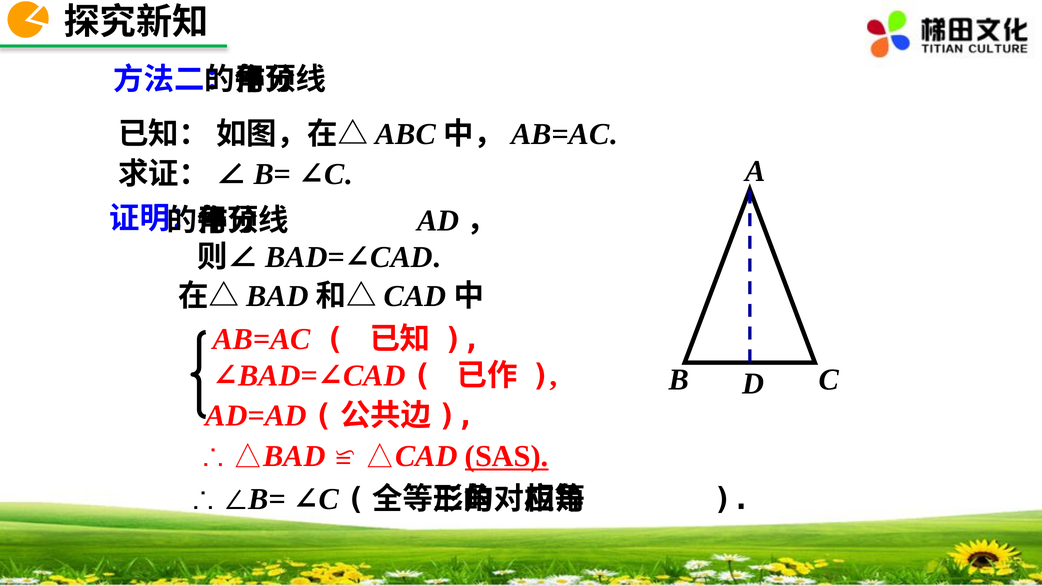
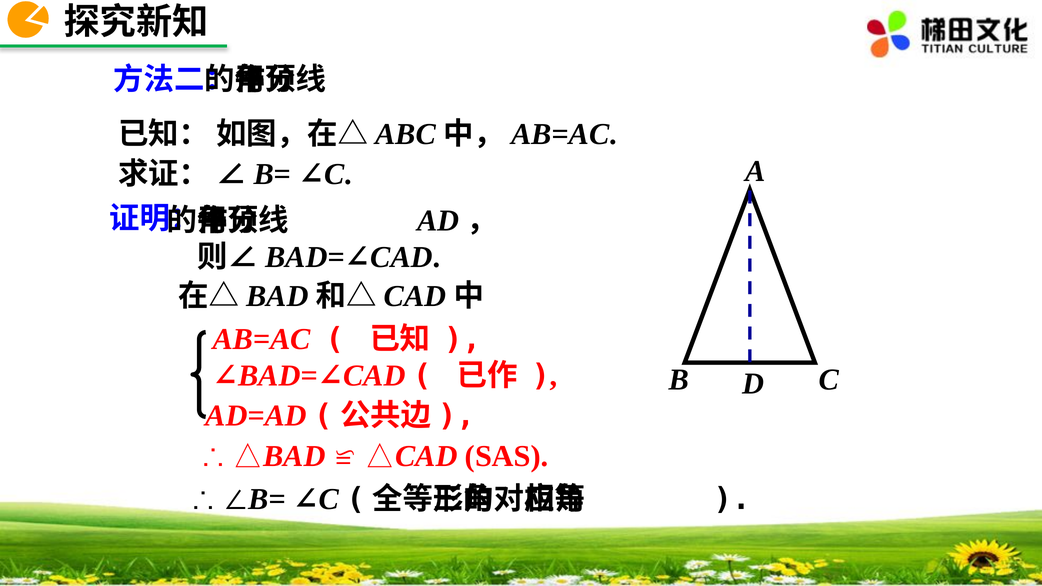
SAS underline: present -> none (507, 456)
